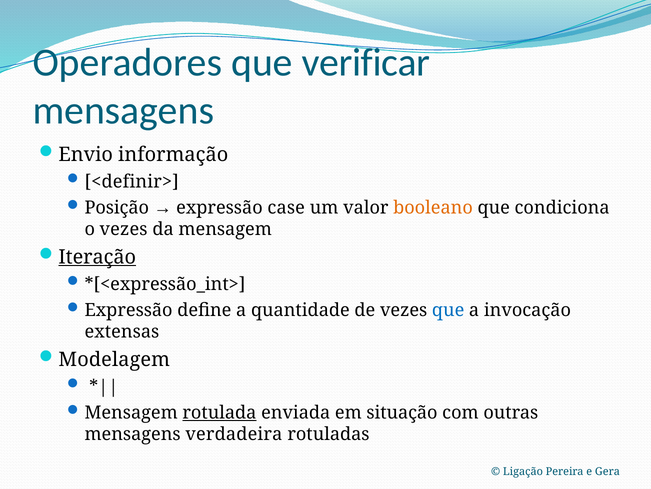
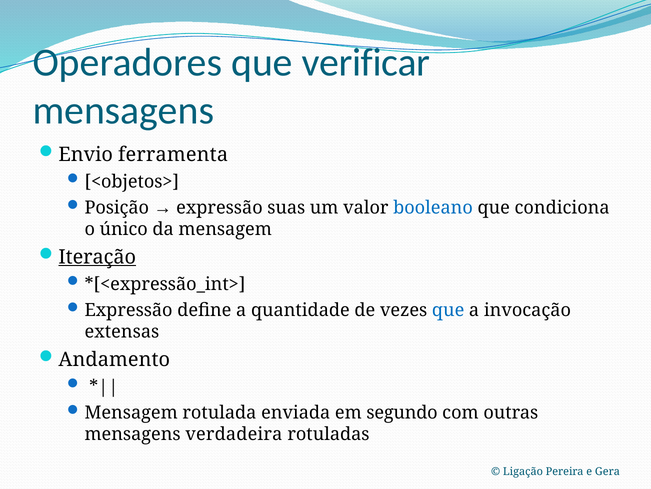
informação: informação -> ferramenta (173, 154)
<definir>: <definir> -> <objetos> (132, 181)
case: case -> suas (286, 207)
booleano colour: orange -> blue (433, 207)
o vezes: vezes -> único (124, 229)
Modelagem: Modelagem -> Andamento (114, 359)
rotulada underline: present -> none (219, 412)
situação: situação -> segundo (402, 412)
